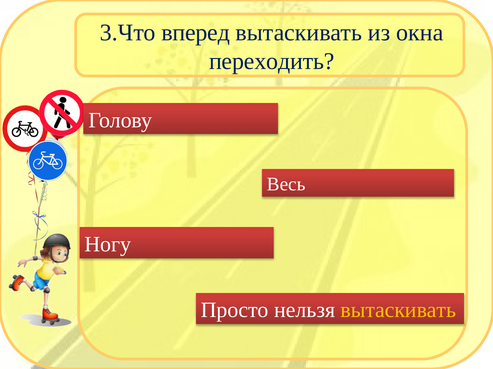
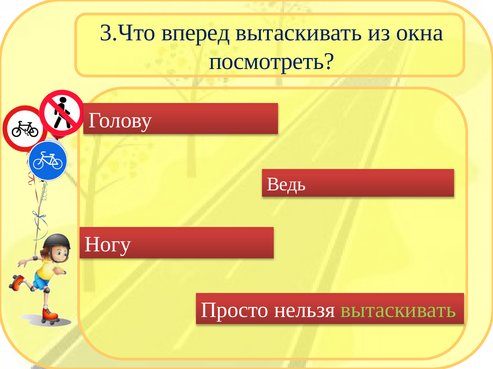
переходить: переходить -> посмотреть (272, 61)
Весь: Весь -> Ведь (286, 185)
вытаскивать colour: yellow -> light green (398, 311)
